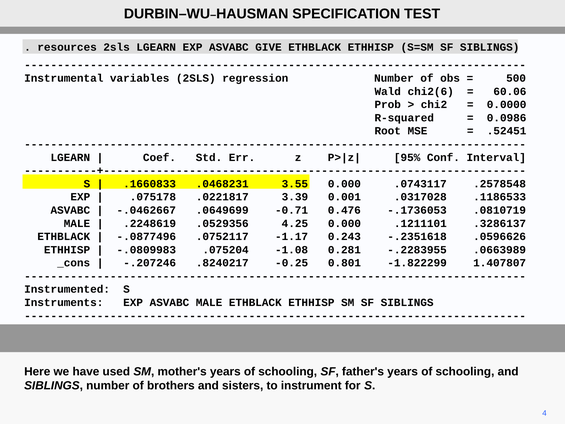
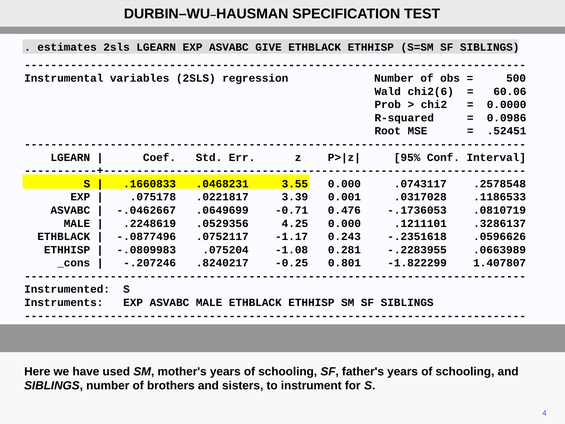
resources: resources -> estimates (67, 47)
